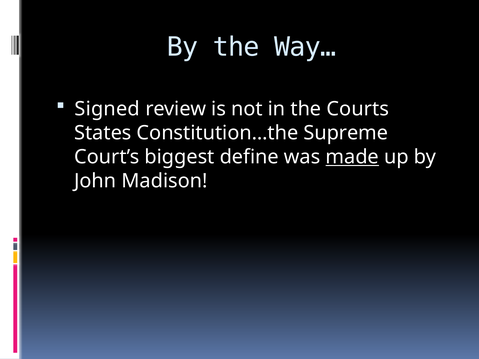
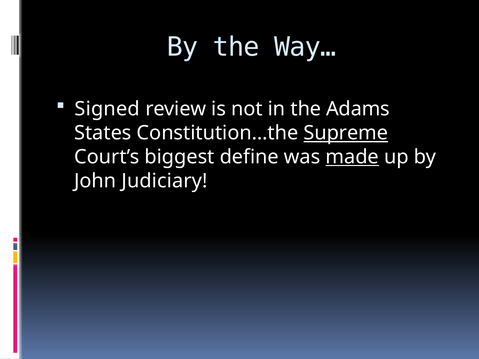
Courts: Courts -> Adams (358, 109)
Supreme underline: none -> present (346, 133)
Madison: Madison -> Judiciary (165, 181)
